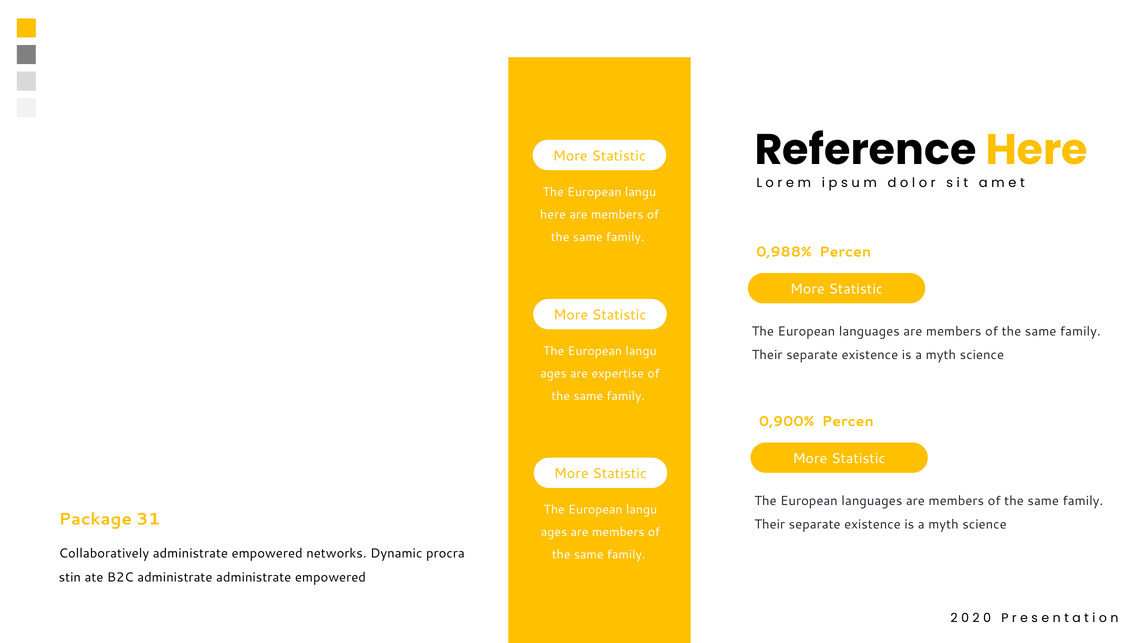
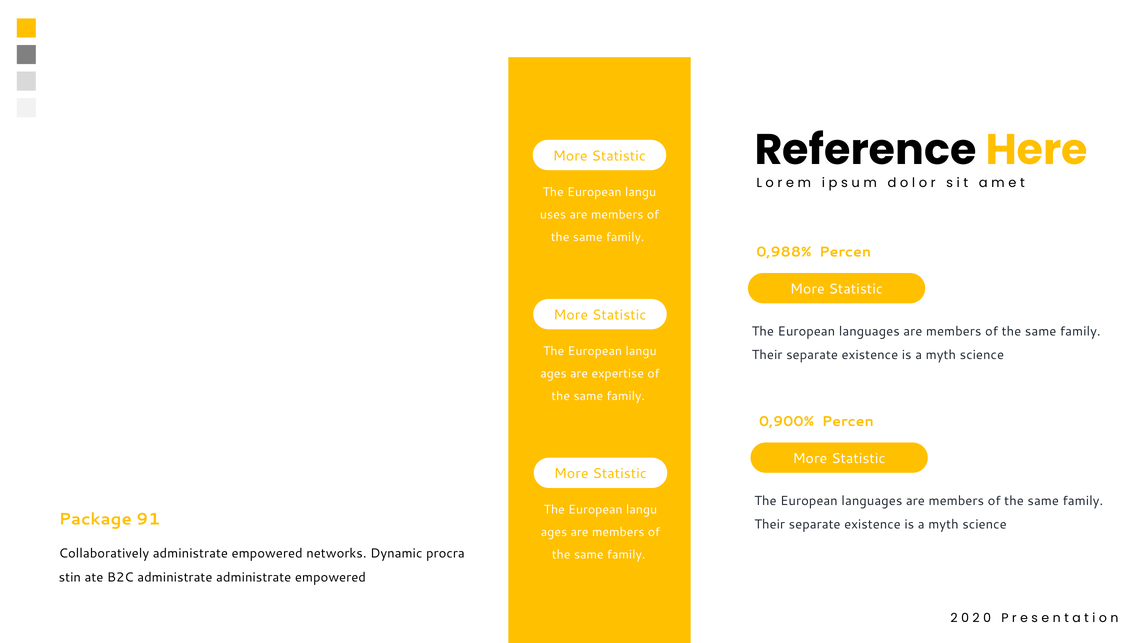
here: here -> uses (553, 214)
31: 31 -> 91 (148, 519)
